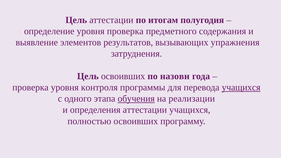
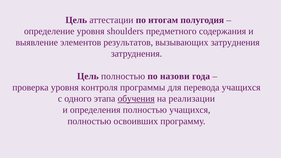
уровня проверка: проверка -> shoulders (125, 31)
вызывающих упражнения: упражнения -> затруднения (235, 42)
Цель освоивших: освоивших -> полностью (123, 76)
учащихся underline: present -> none (241, 87)
определения аттестации: аттестации -> полностью (145, 110)
